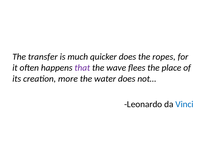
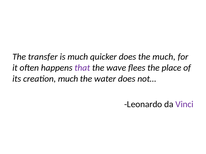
the ropes: ropes -> much (164, 57)
creation more: more -> much (68, 79)
Vinci colour: blue -> purple (185, 105)
